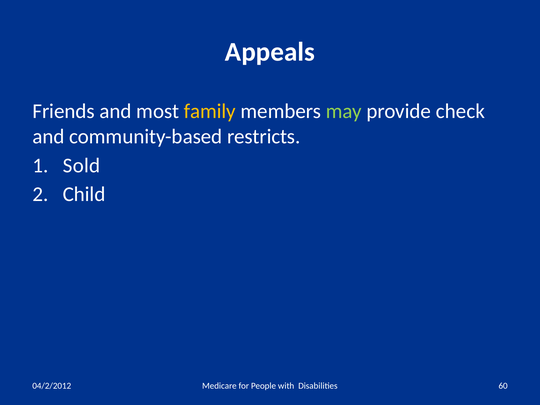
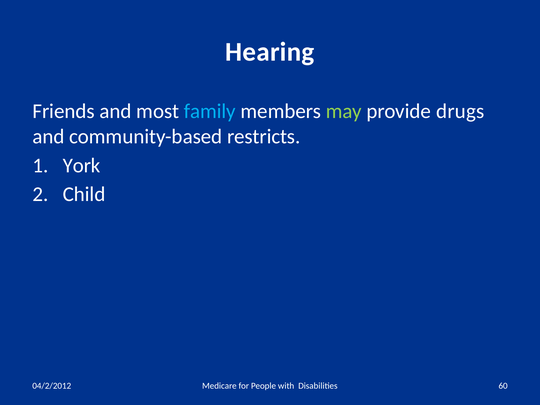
Appeals: Appeals -> Hearing (270, 52)
family colour: yellow -> light blue (210, 111)
check: check -> drugs (460, 111)
Sold: Sold -> York (82, 165)
